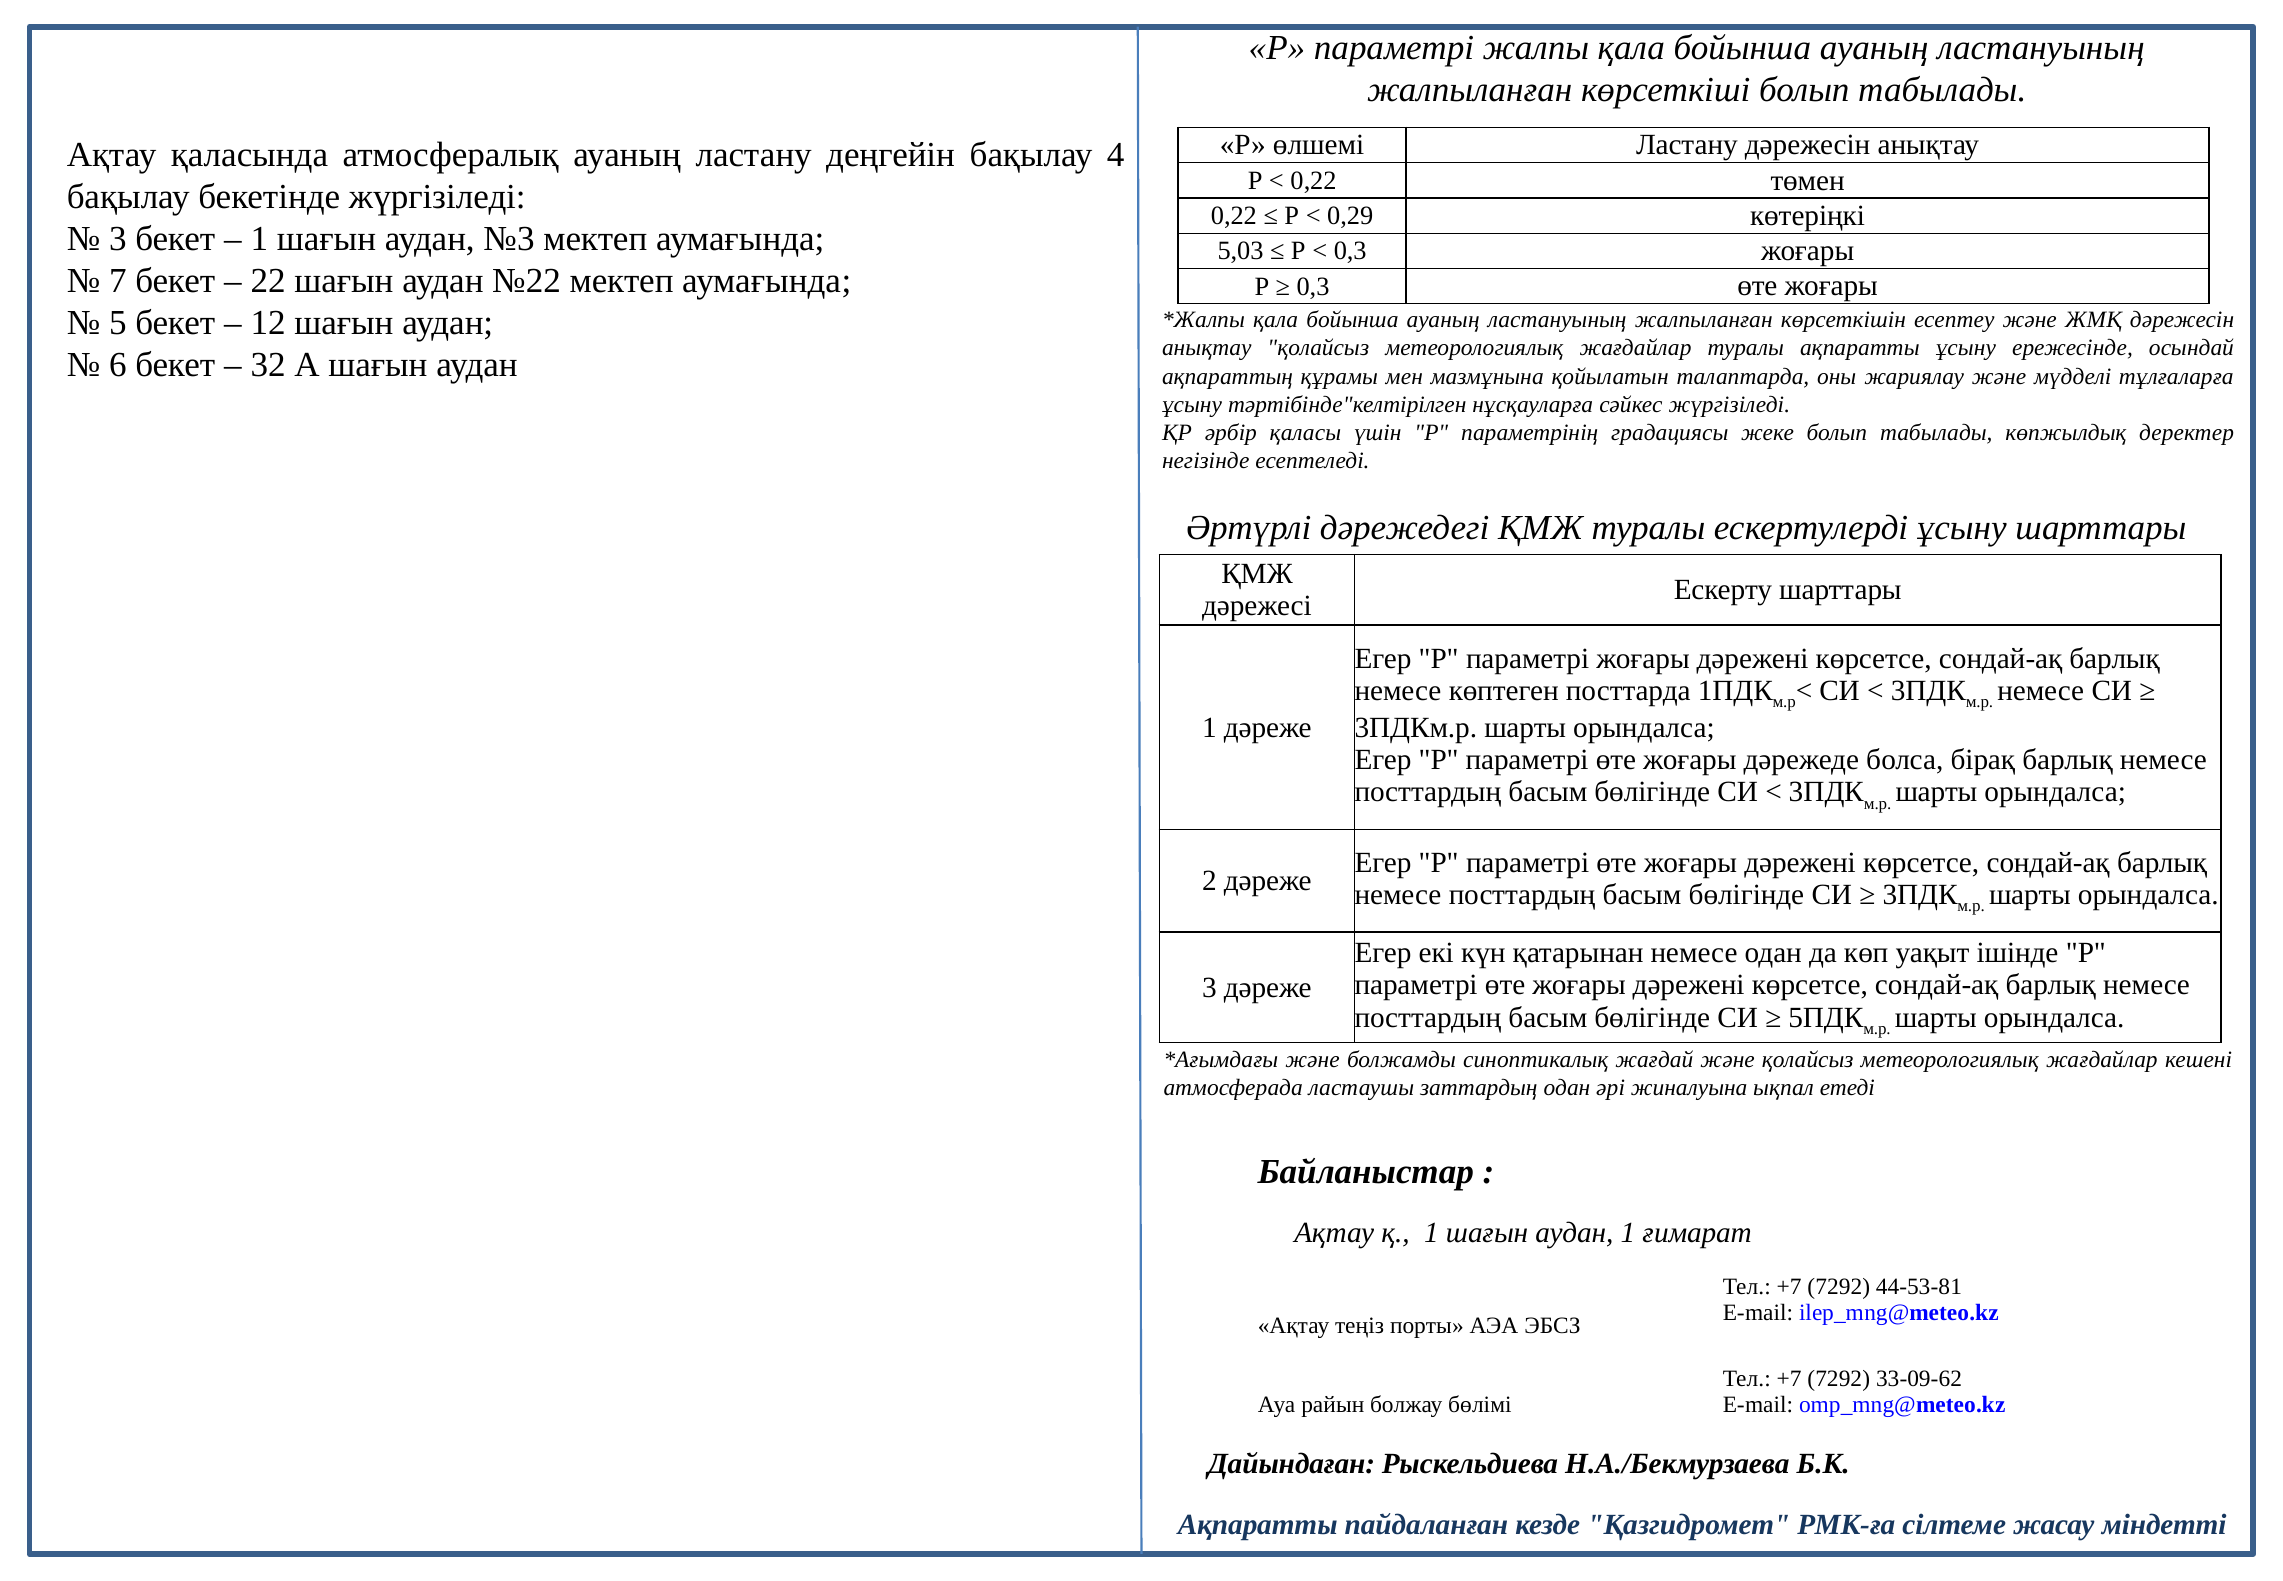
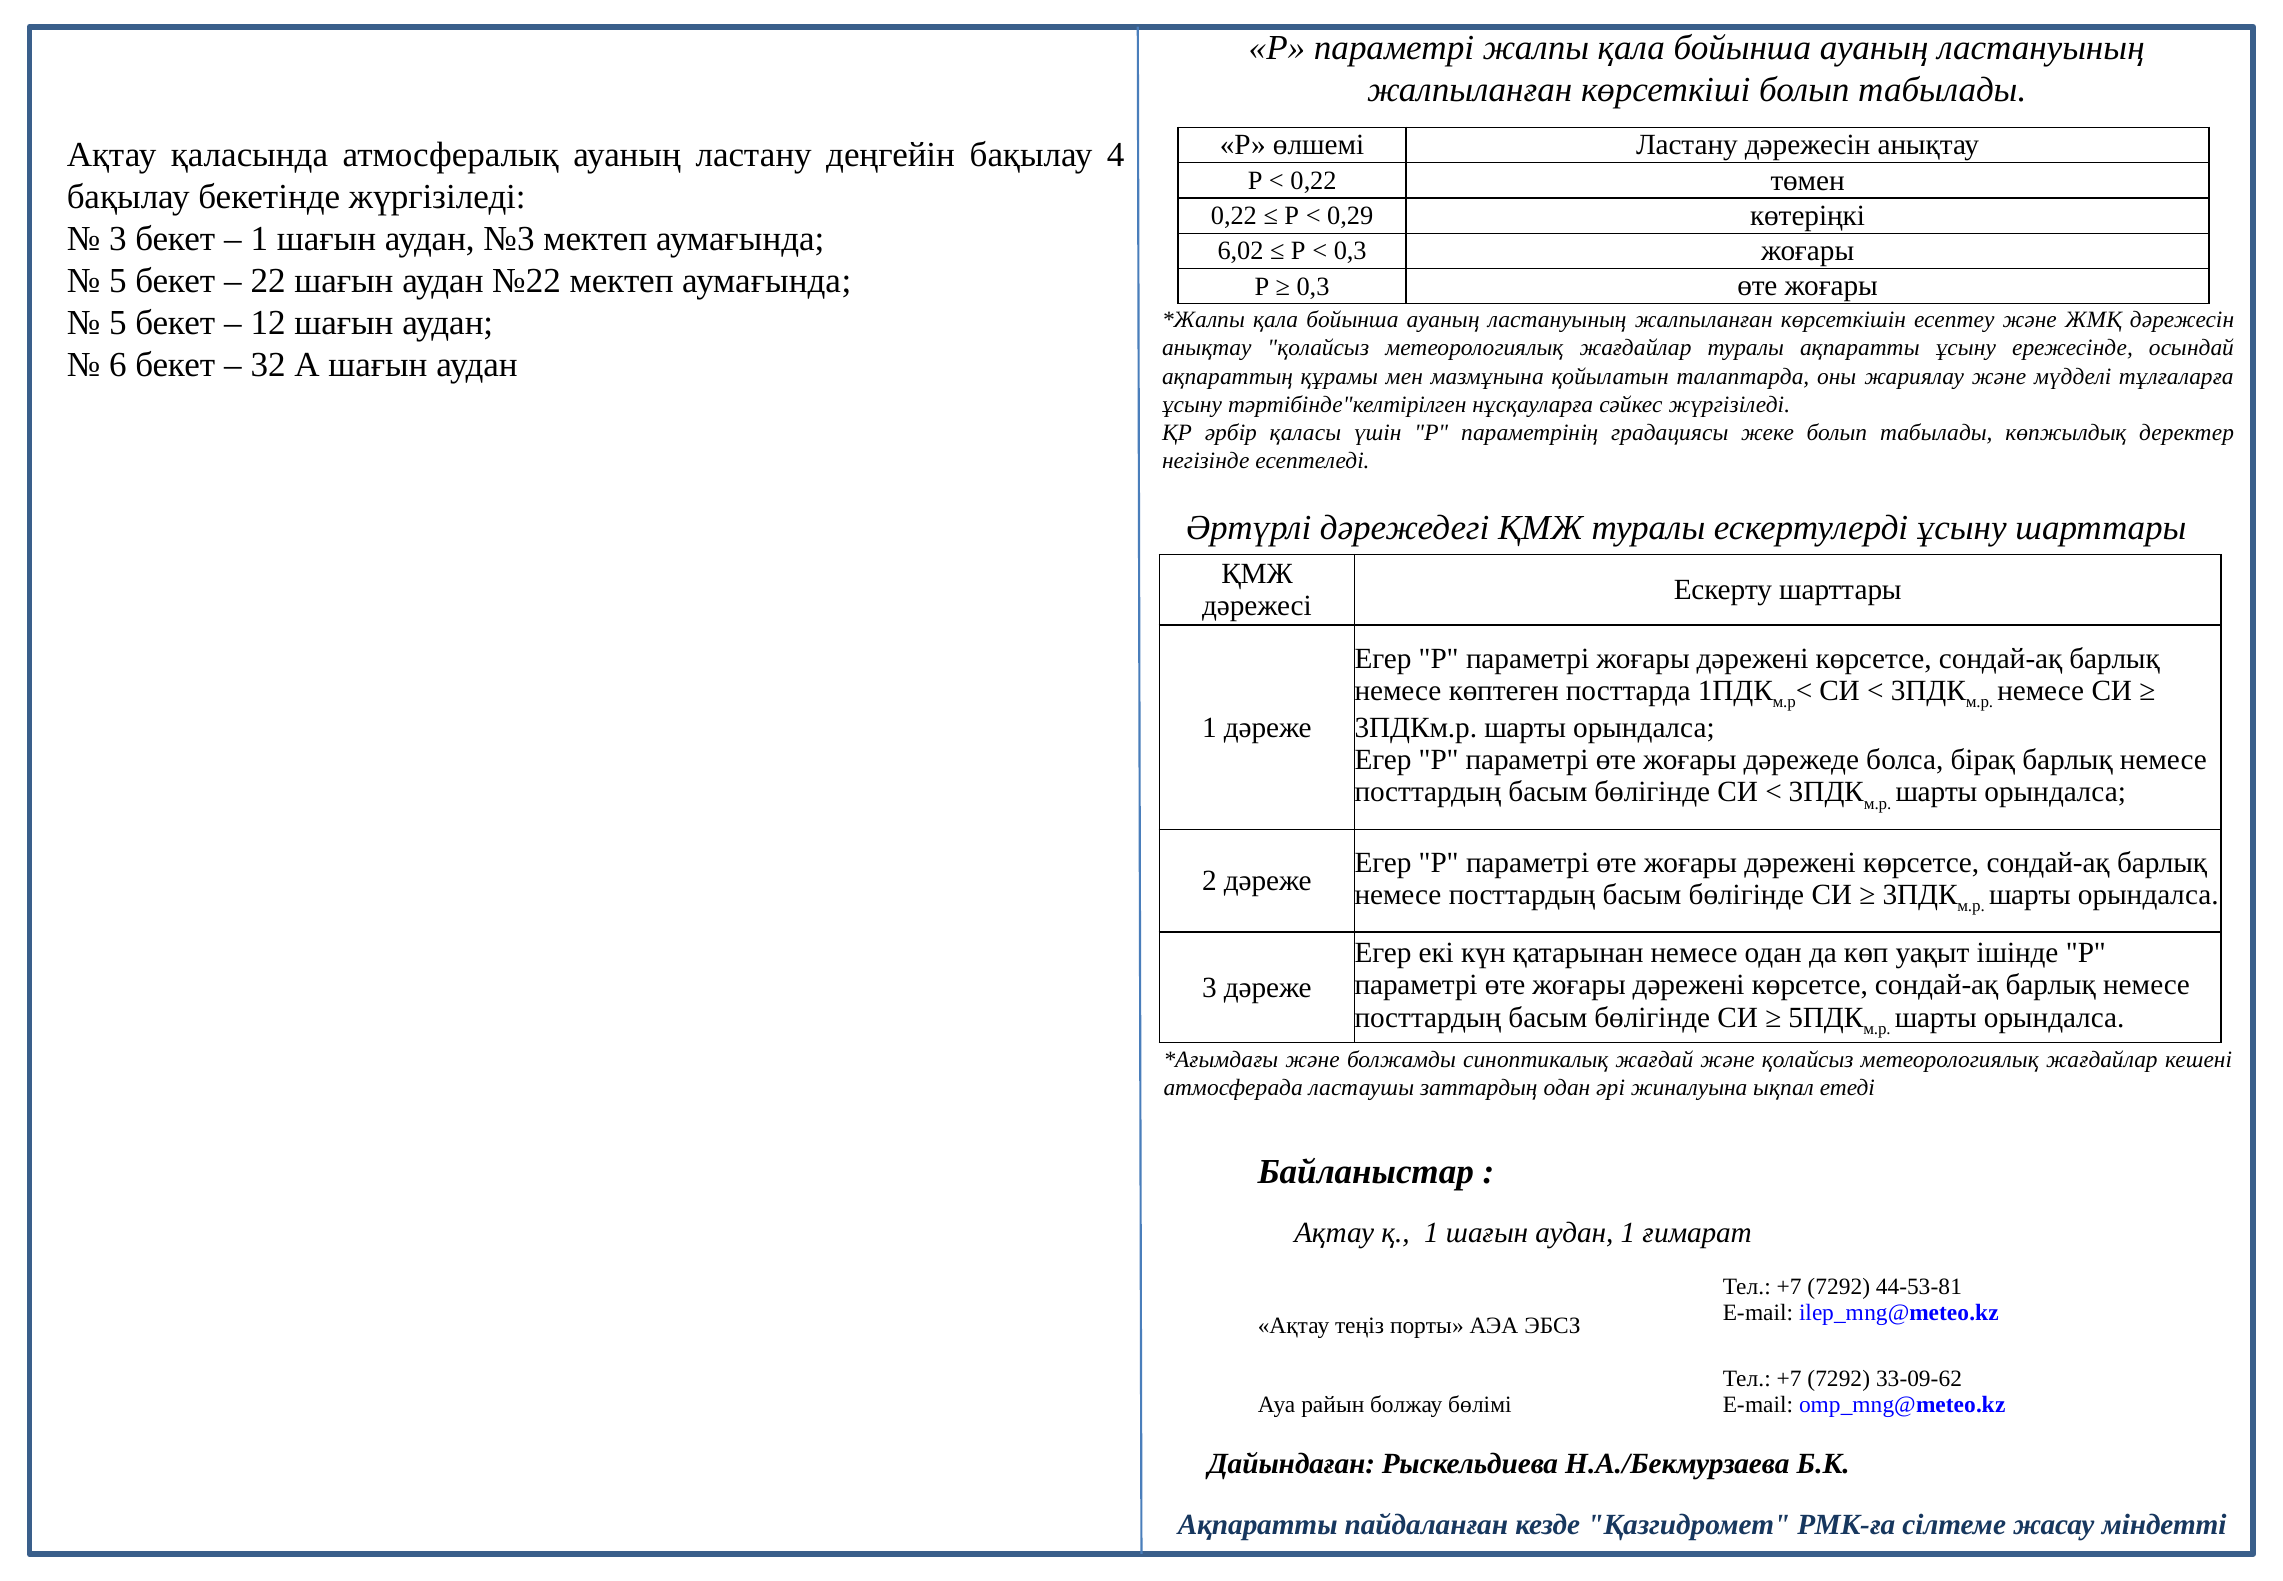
5,03: 5,03 -> 6,02 (1241, 251)
7: 7 -> 5 (118, 281)
